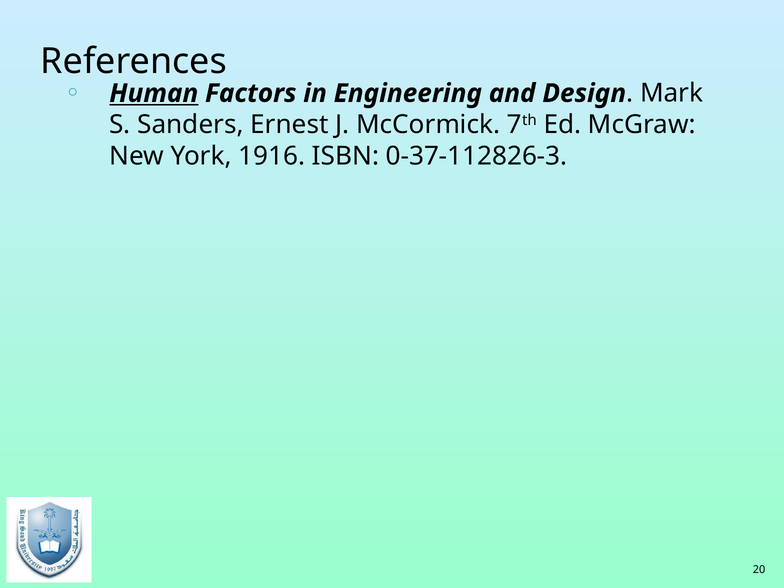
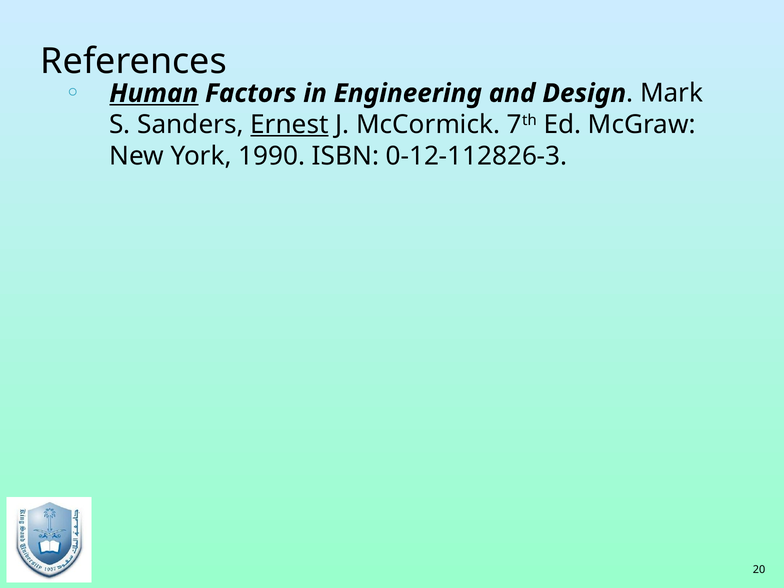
Ernest underline: none -> present (289, 125)
1916: 1916 -> 1990 (272, 156)
0-37-112826-3: 0-37-112826-3 -> 0-12-112826-3 (477, 156)
